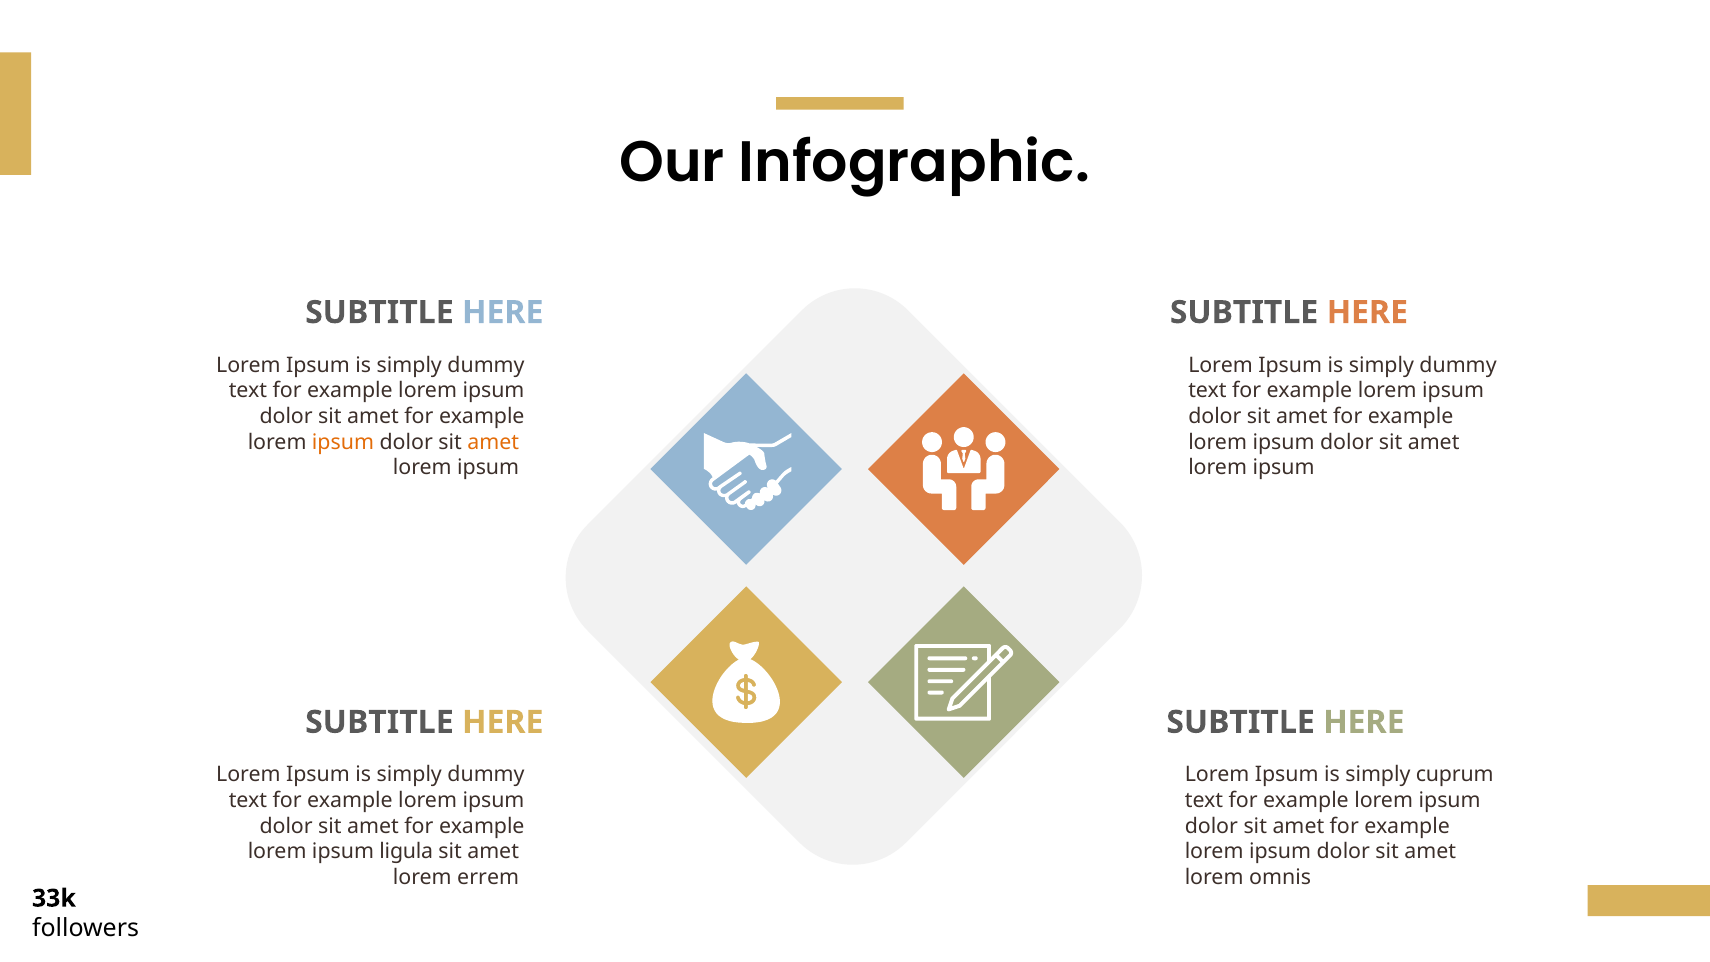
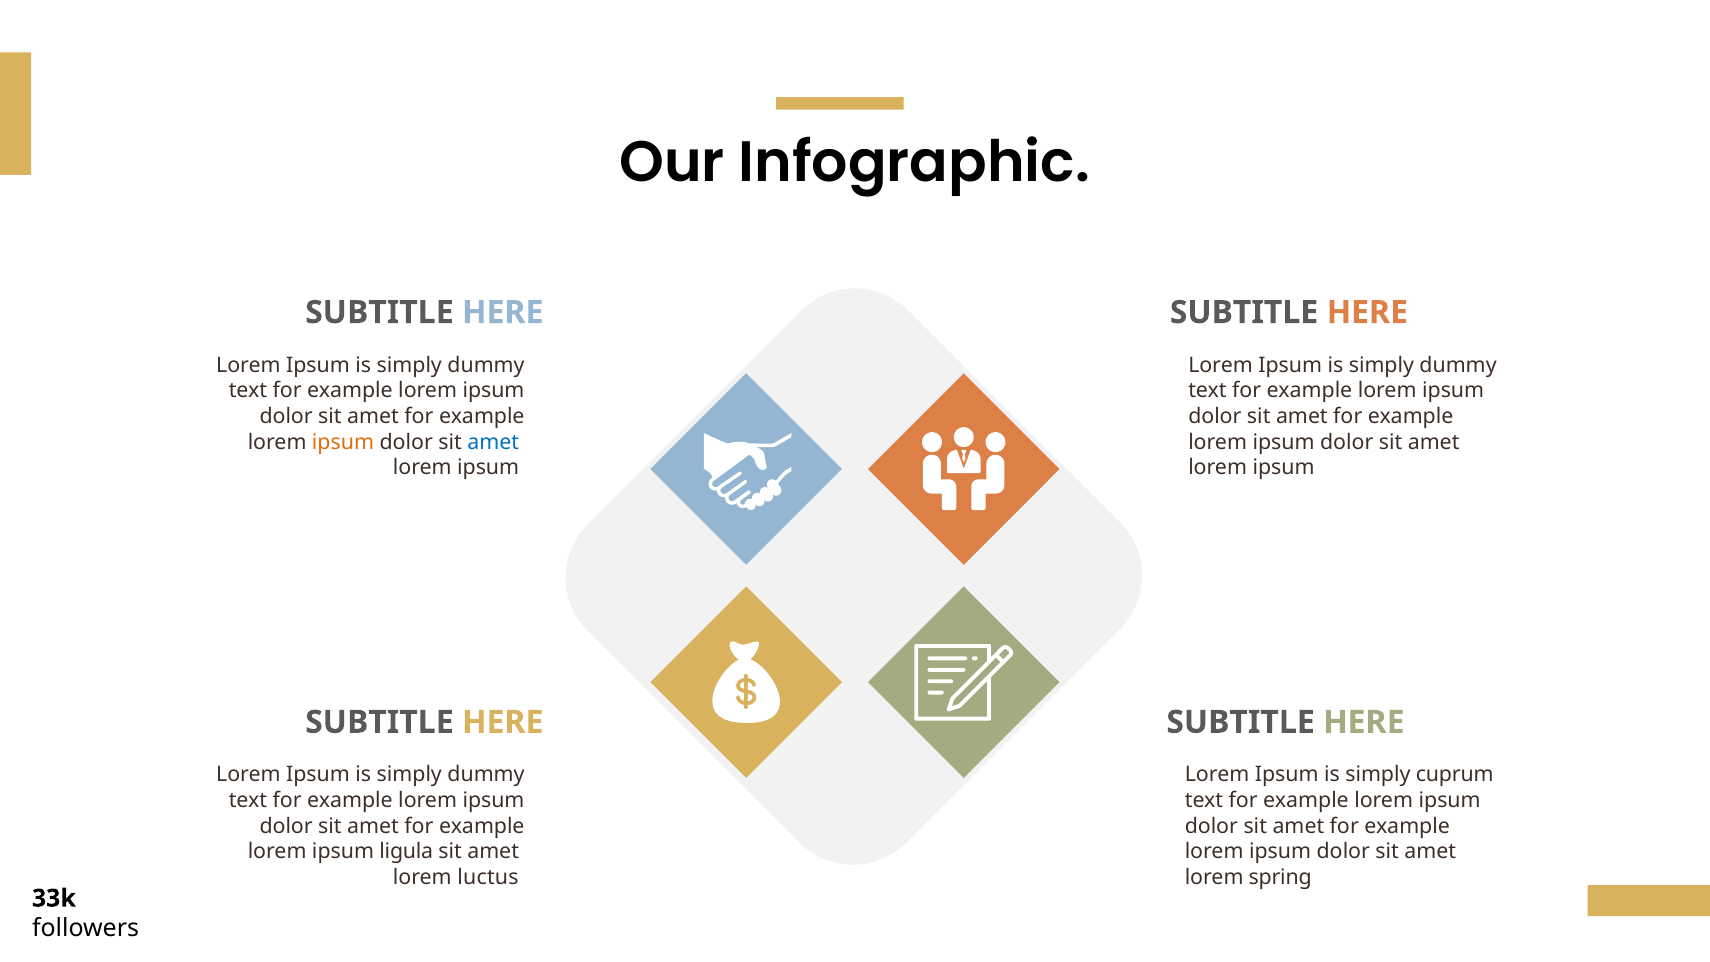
amet colour: orange -> blue (493, 442)
errem: errem -> luctus (488, 877)
omnis: omnis -> spring (1280, 877)
